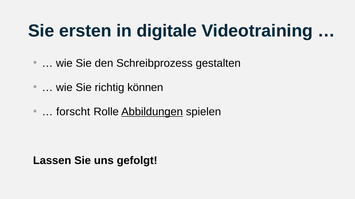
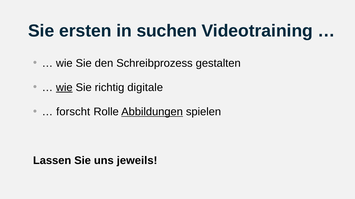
digitale: digitale -> suchen (167, 31)
wie underline: none -> present (64, 88)
können: können -> digitale (145, 88)
gefolgt: gefolgt -> jeweils (137, 161)
